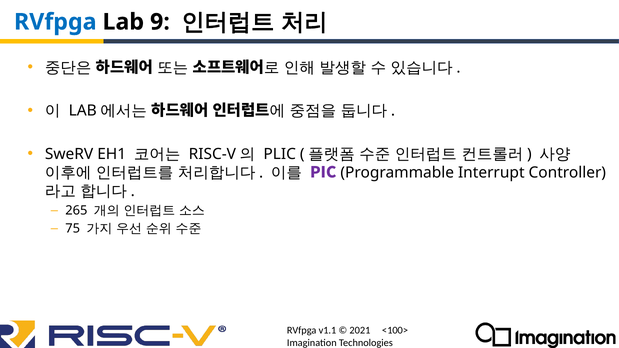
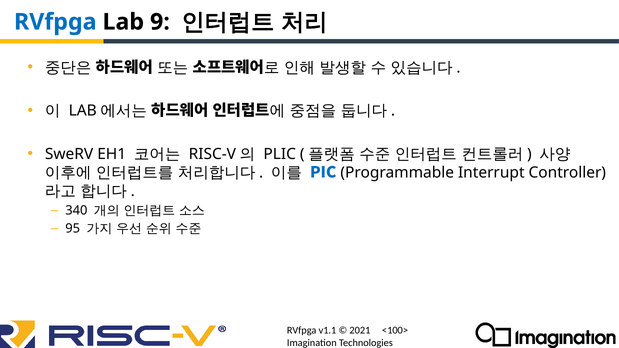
PIC colour: purple -> blue (323, 173)
265: 265 -> 340 (76, 211)
75: 75 -> 95 (73, 229)
